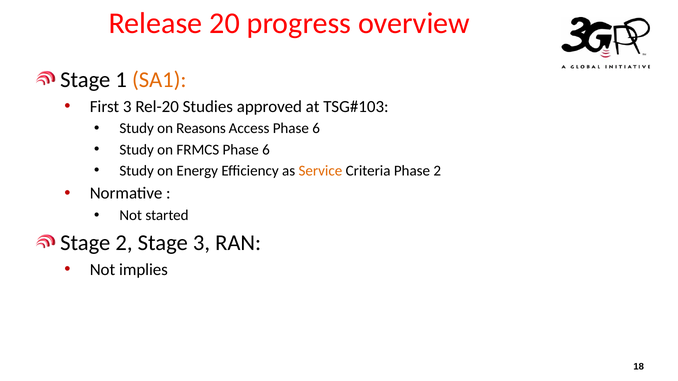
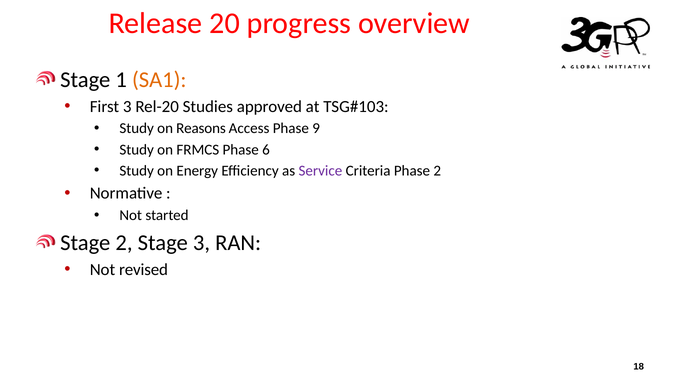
Access Phase 6: 6 -> 9 (316, 129)
Service colour: orange -> purple (320, 171)
implies: implies -> revised (144, 270)
